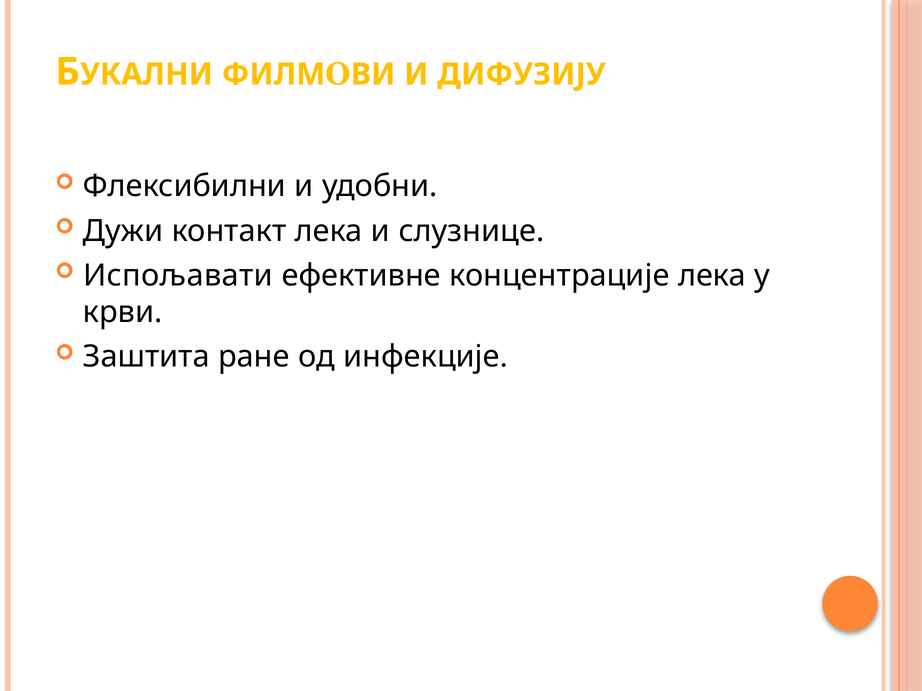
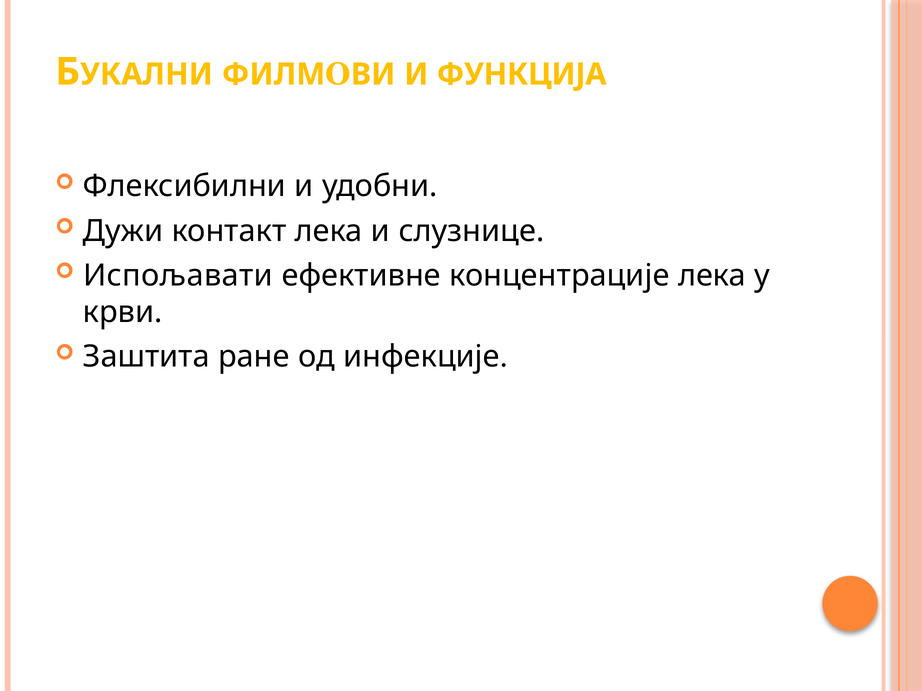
ДИФУЗИЈУ: ДИФУЗИЈУ -> ФУНКЦИЈА (522, 74)
